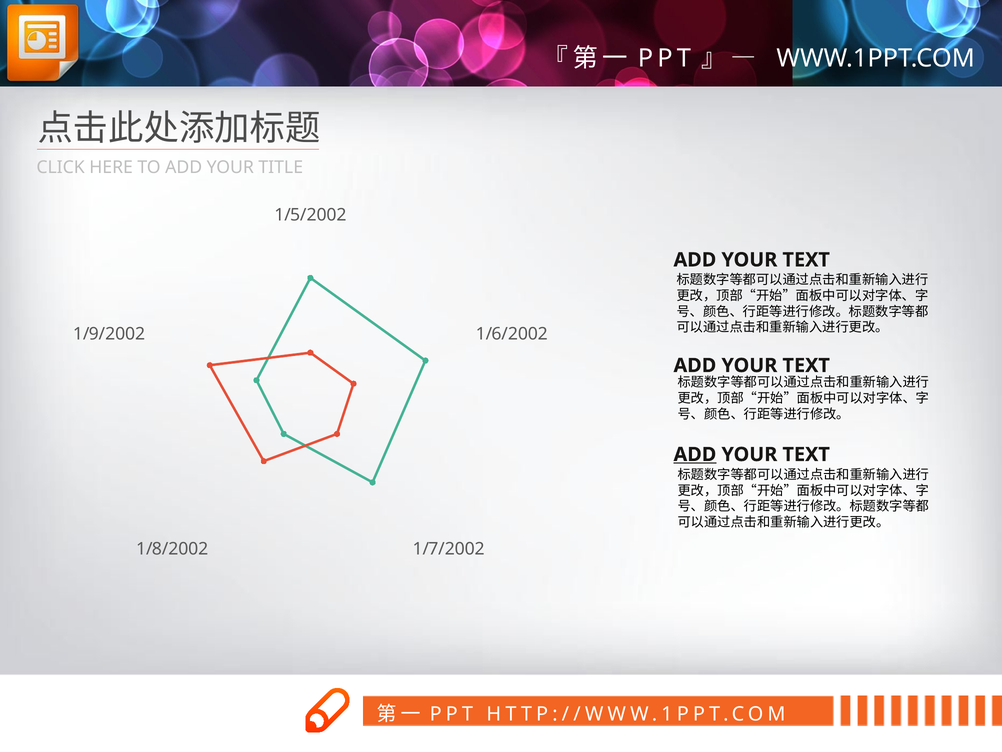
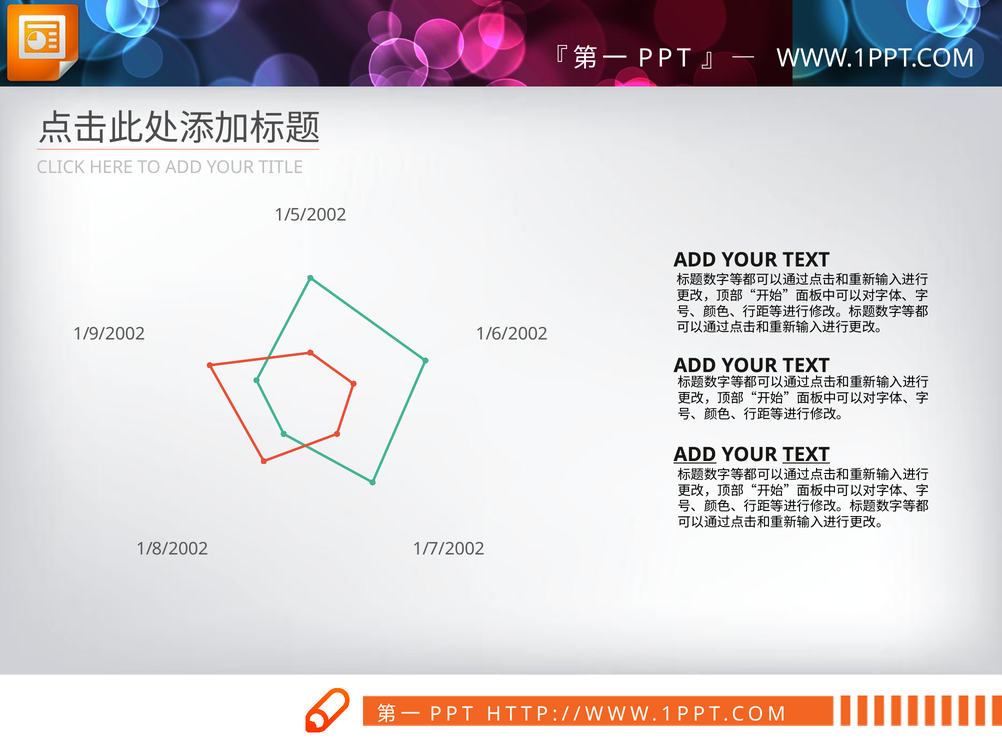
TEXT underline: none -> present (806, 454)
